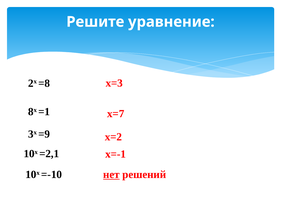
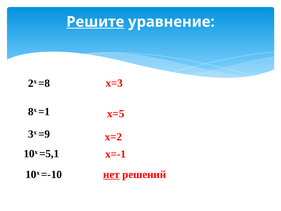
Решите underline: none -> present (95, 22)
х=7: х=7 -> х=5 (116, 114)
=2,1: =2,1 -> =5,1 (49, 154)
